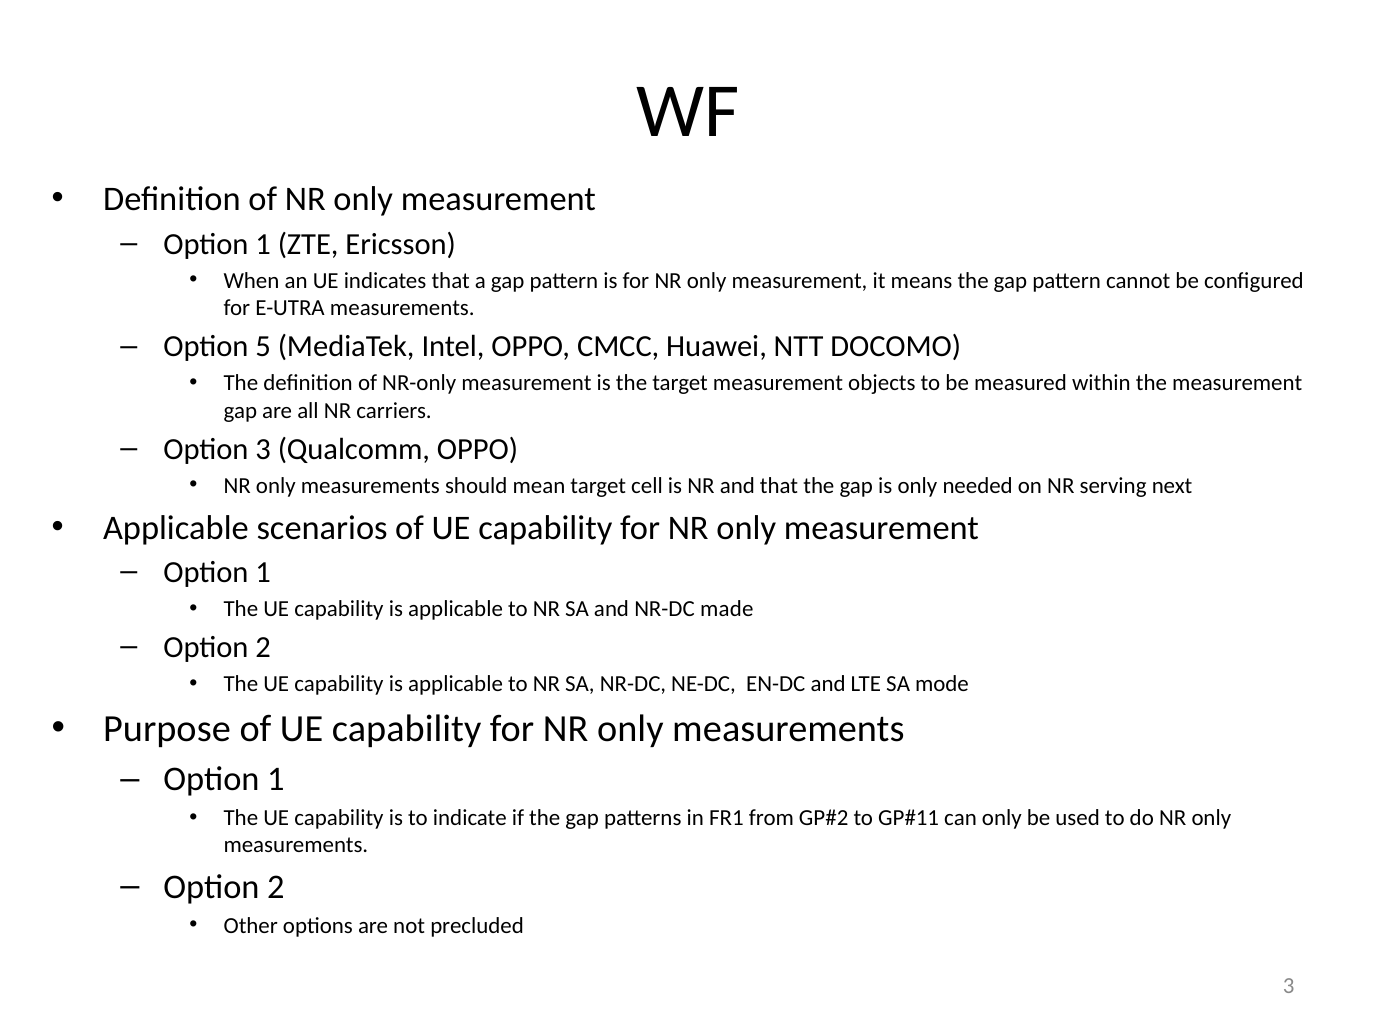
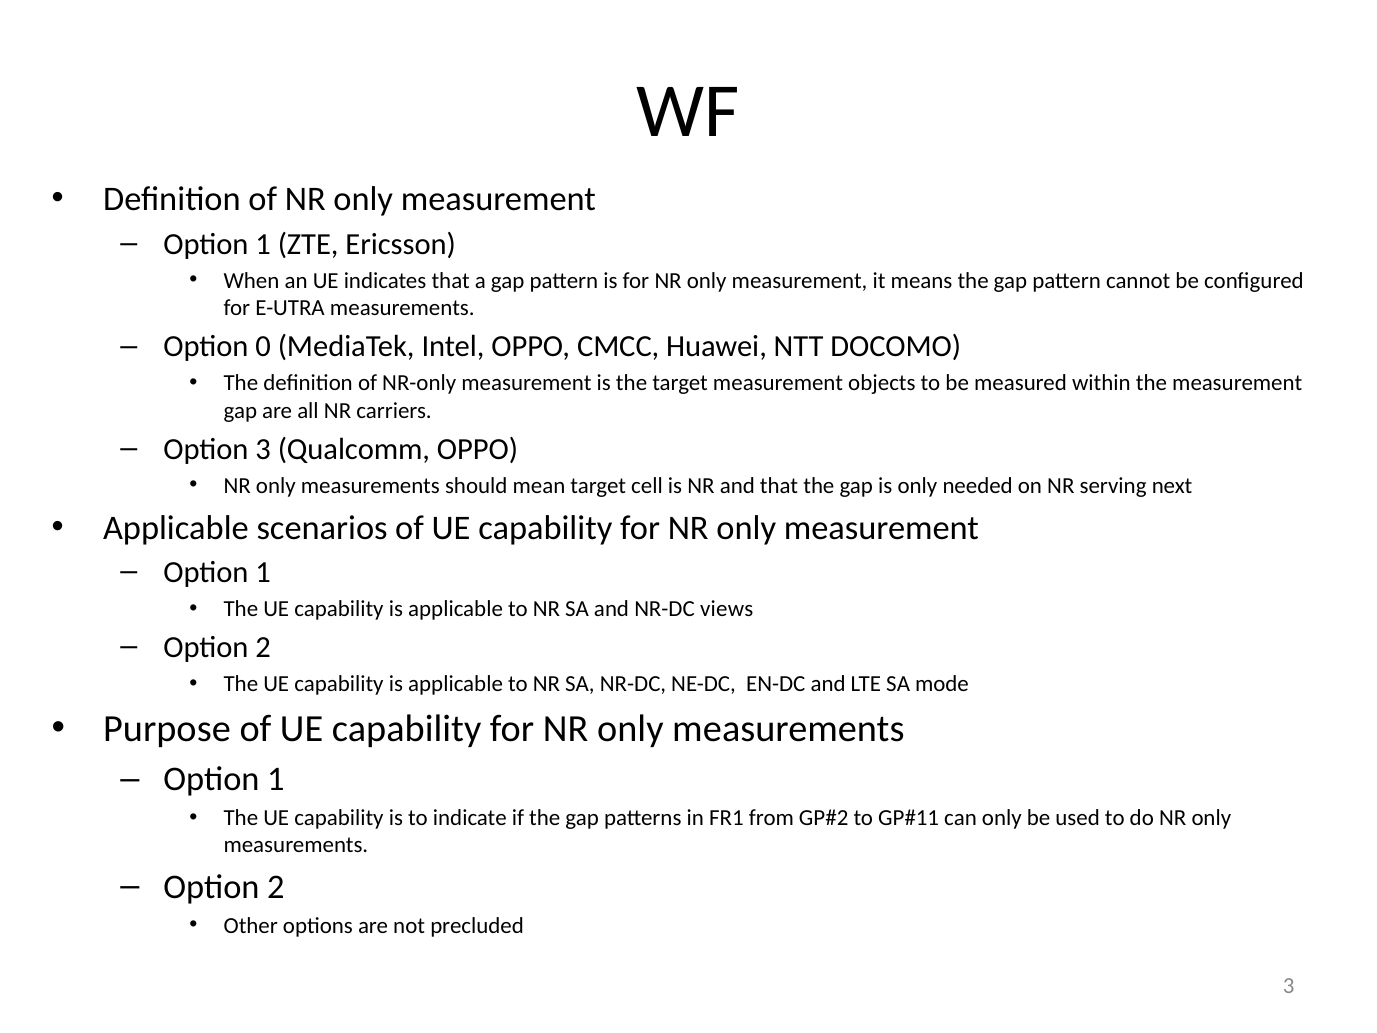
5: 5 -> 0 (263, 347)
made: made -> views (727, 609)
